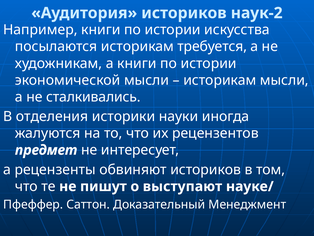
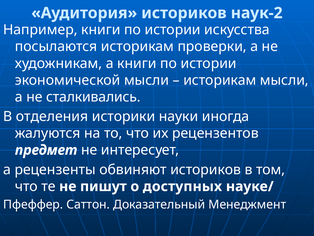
требуется: требуется -> проверки (212, 47)
выступают: выступают -> доступных (182, 186)
